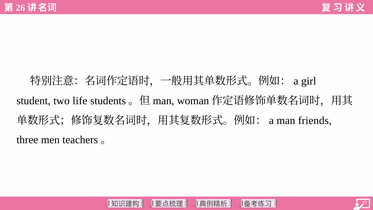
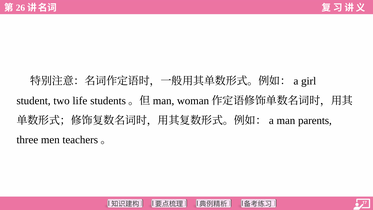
friends: friends -> parents (315, 121)
